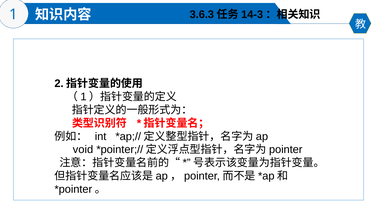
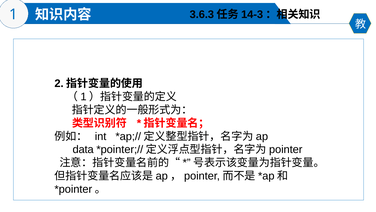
void: void -> data (83, 149)
